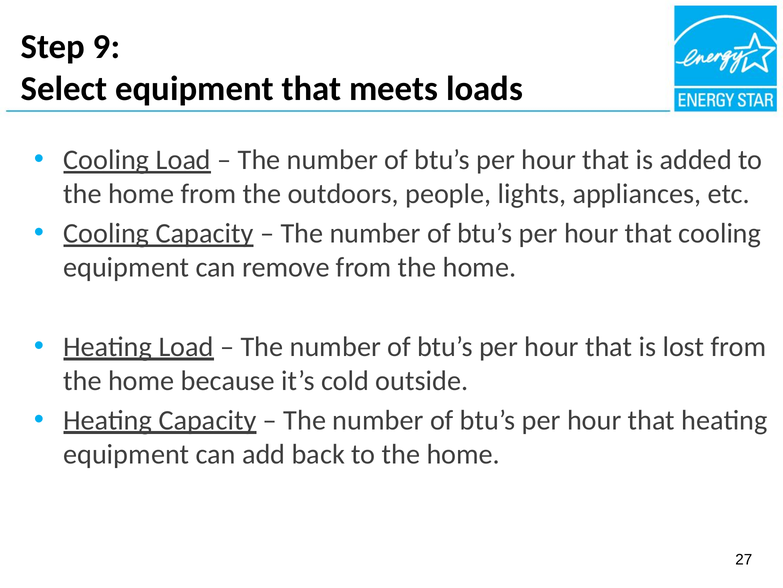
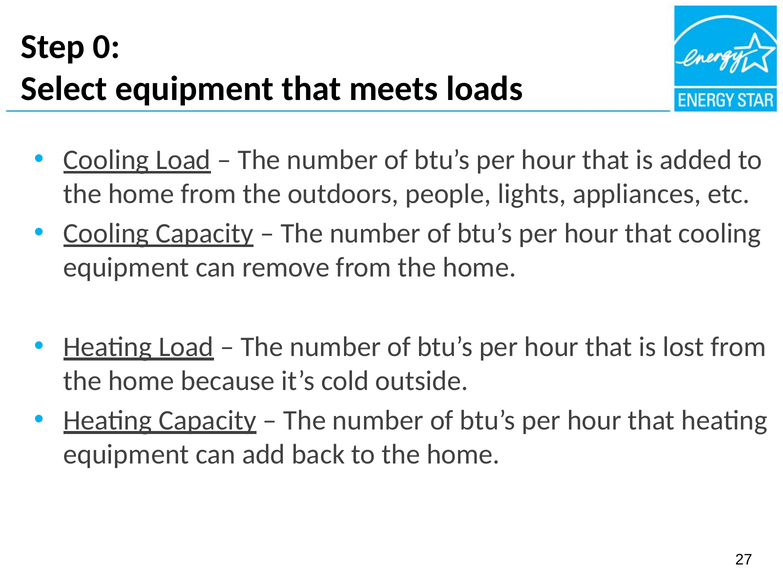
9: 9 -> 0 (107, 47)
